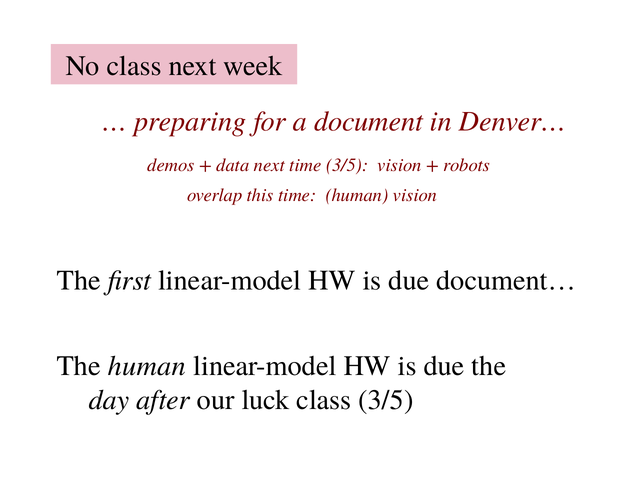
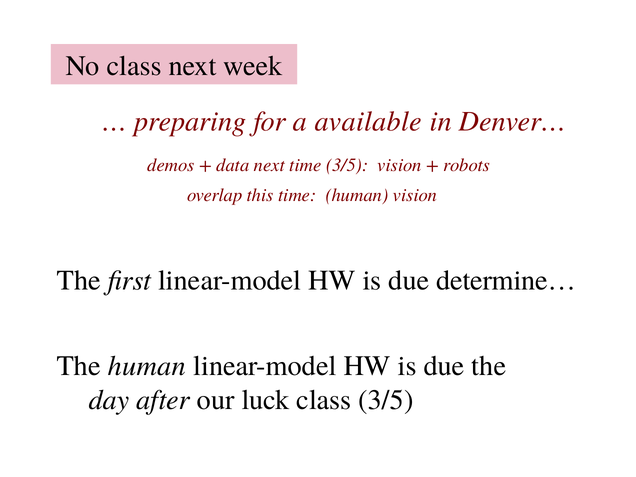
document: document -> available (368, 121)
document…: document… -> determine… (506, 280)
